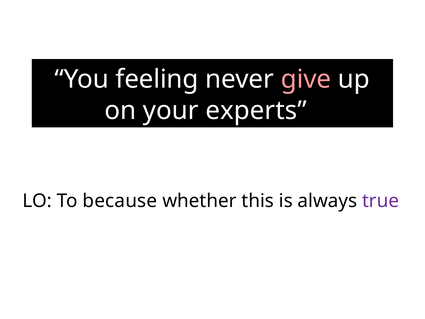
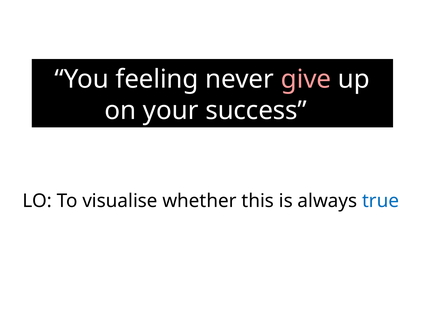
experts: experts -> success (256, 111)
because: because -> visualise (120, 201)
true colour: purple -> blue (381, 201)
